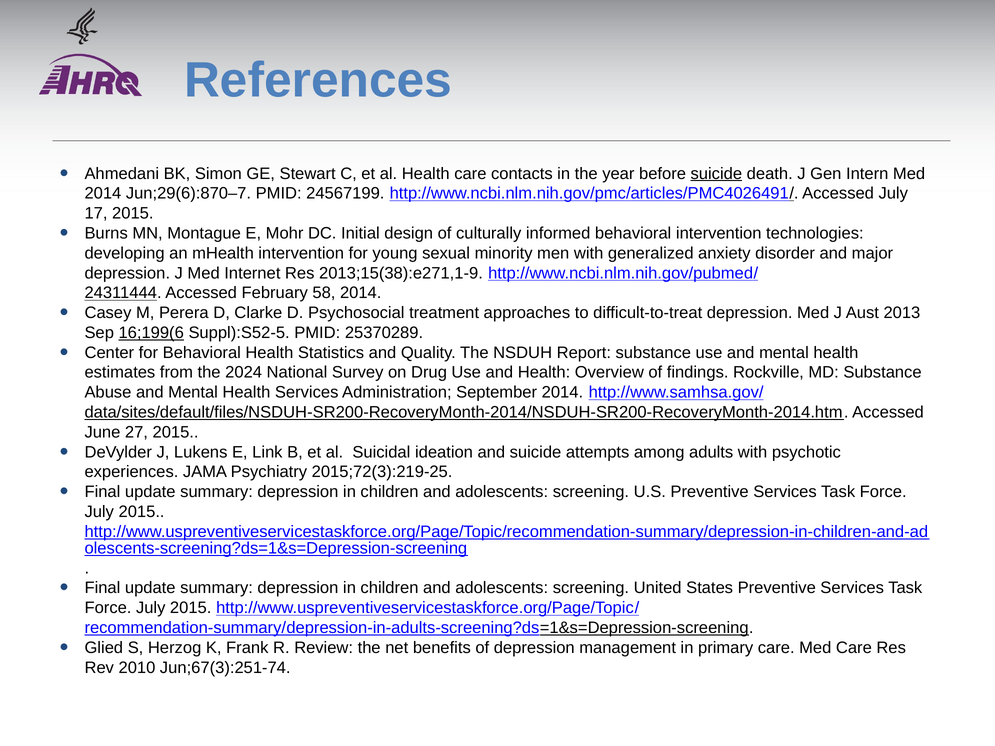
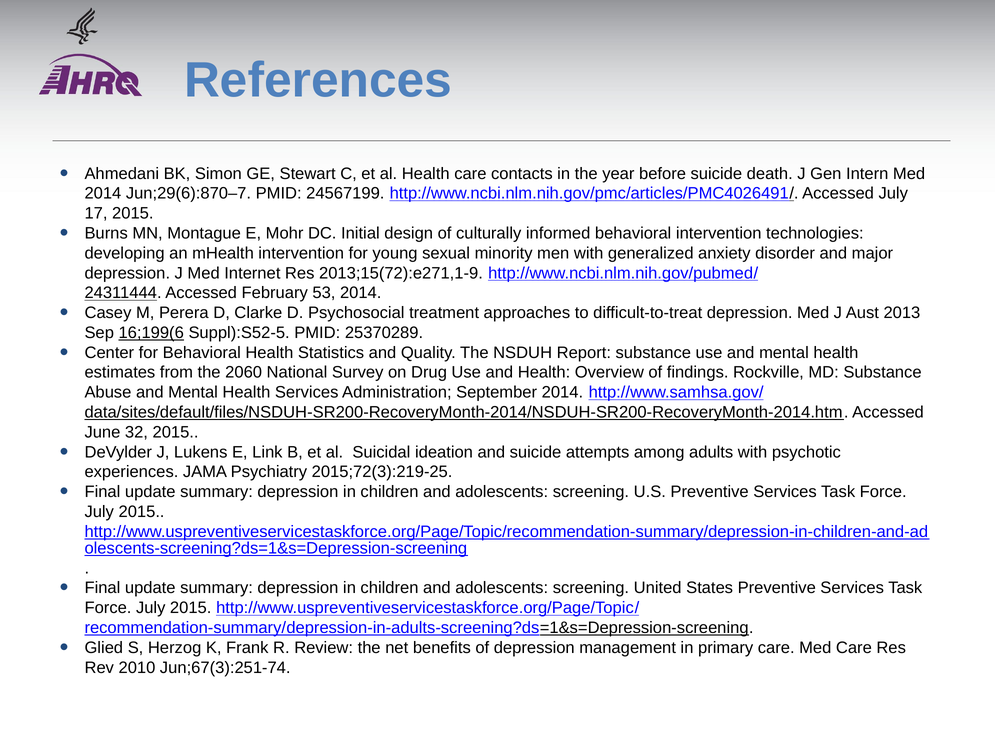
suicide underline: present -> none (716, 174)
2013;15(38):e271,1-9: 2013;15(38):e271,1-9 -> 2013;15(72):e271,1-9 (401, 273)
58: 58 -> 53 (324, 293)
2024: 2024 -> 2060 (244, 373)
27: 27 -> 32 (136, 432)
